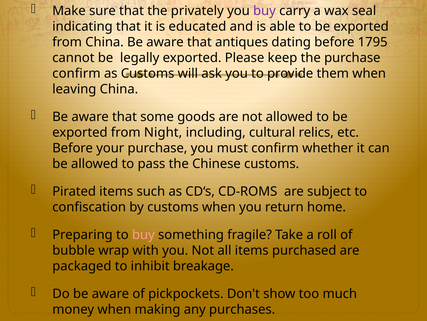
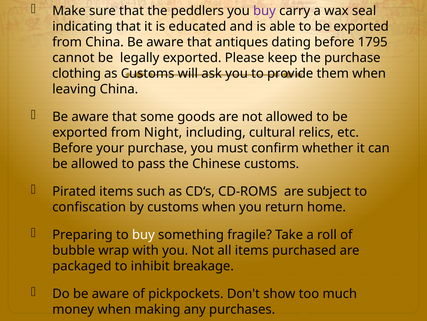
privately: privately -> peddlers (197, 11)
confirm: confirm -> clothing (77, 73)
buy colour: pink -> white (143, 234)
